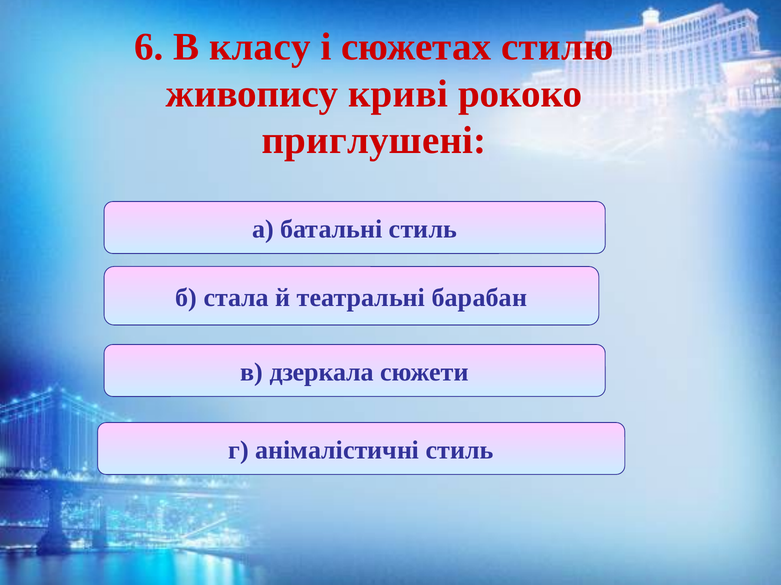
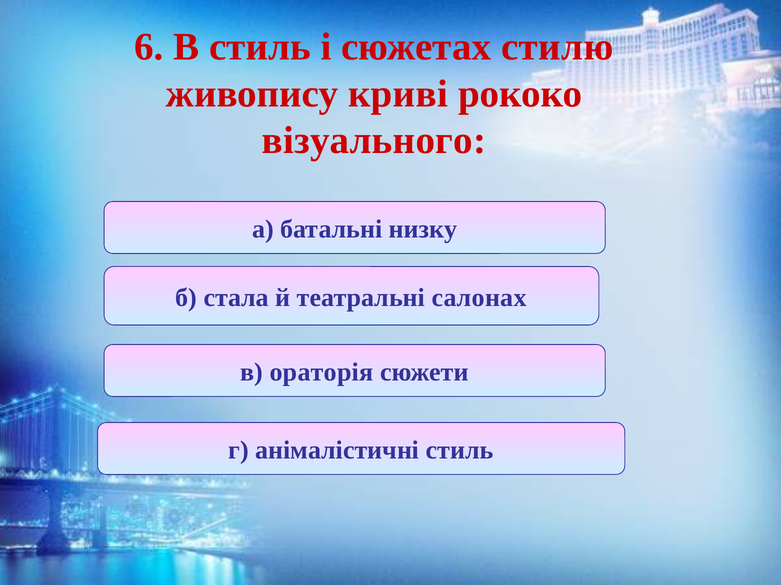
В класу: класу -> стиль (260, 47)
приглушені: приглушені -> візуального (374, 141)
батальні стиль: стиль -> низку (423, 230)
барабан: барабан -> салонах (479, 298)
дзеркала: дзеркала -> ораторія (321, 373)
